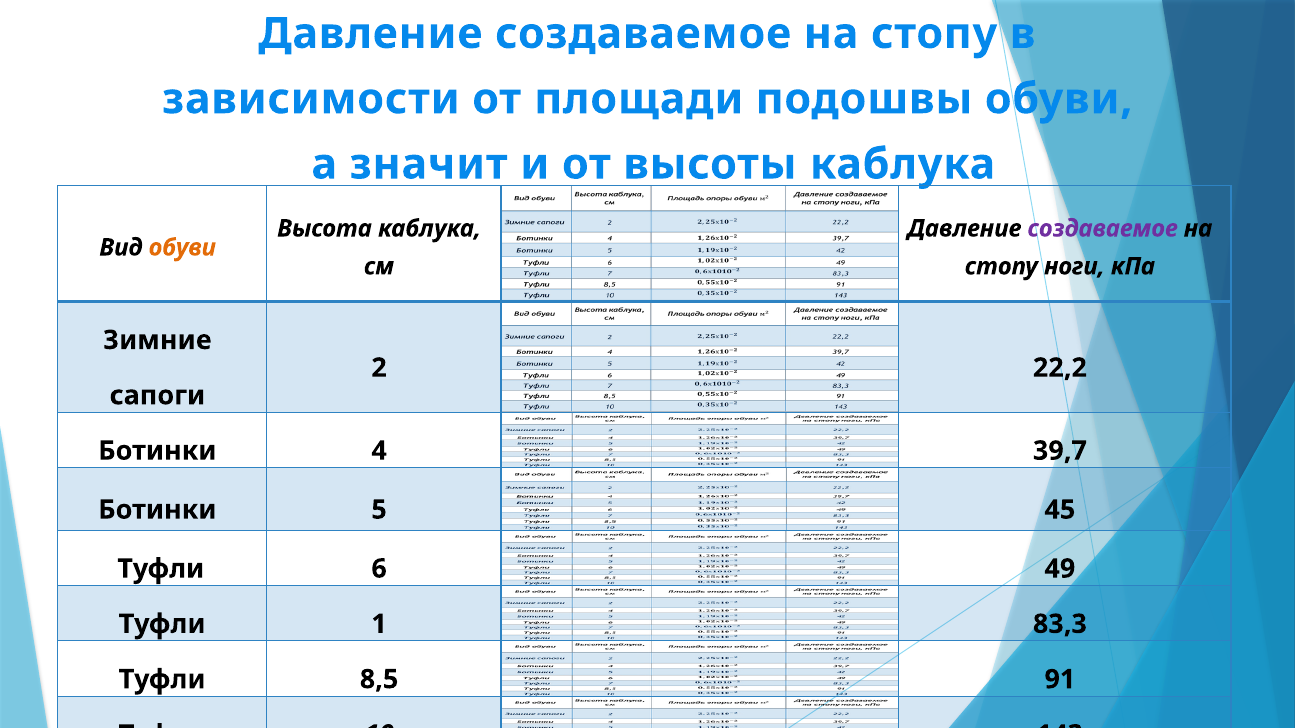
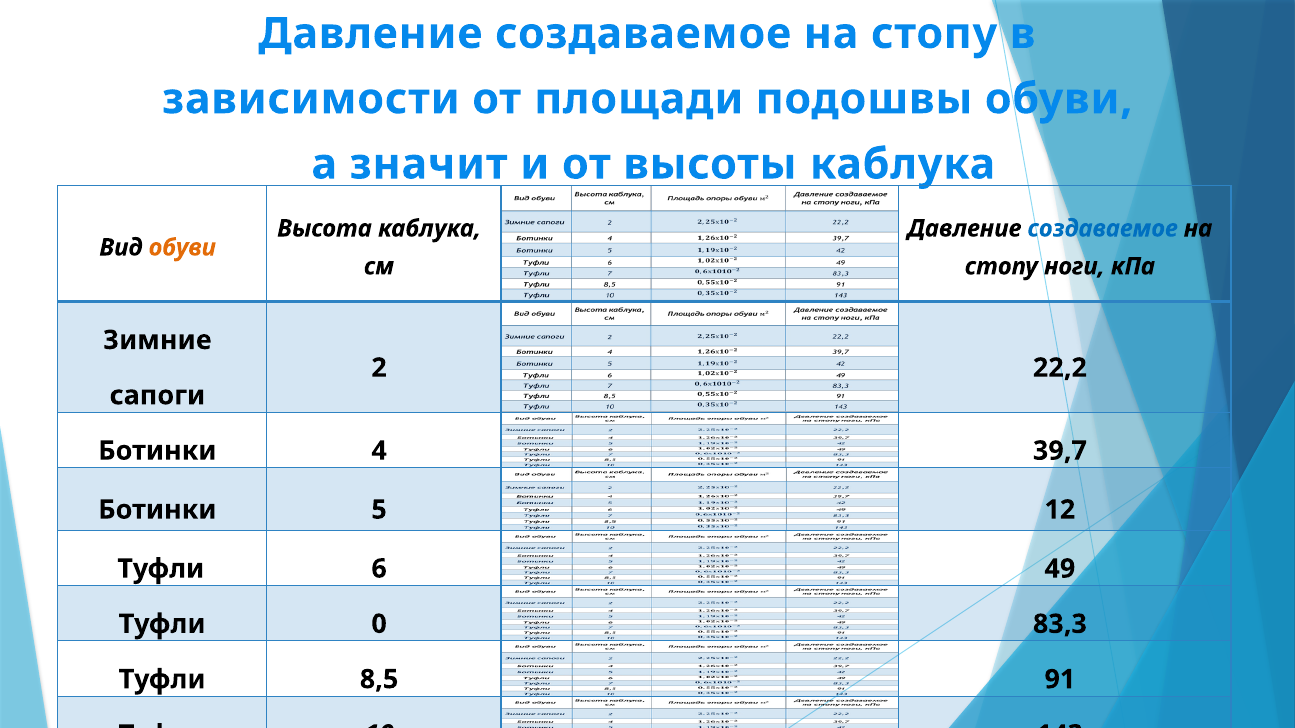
создаваемое colour: purple -> blue (1103, 229)
45: 45 -> 12 (1060, 510)
1: 1 -> 0 (379, 624)
